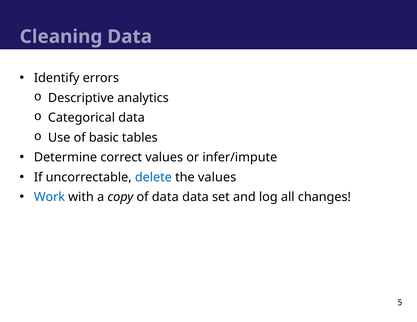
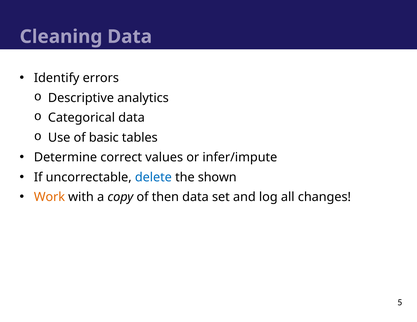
the values: values -> shown (217, 177)
Work colour: blue -> orange (49, 197)
of data: data -> then (165, 197)
